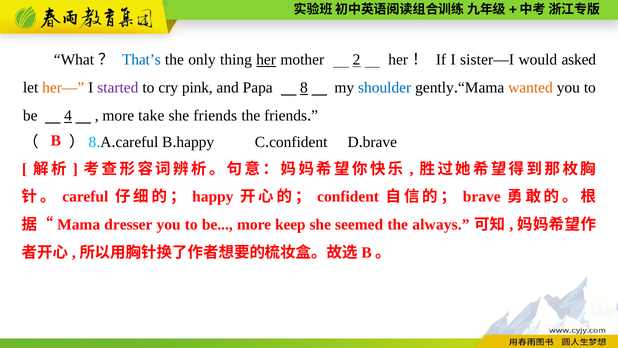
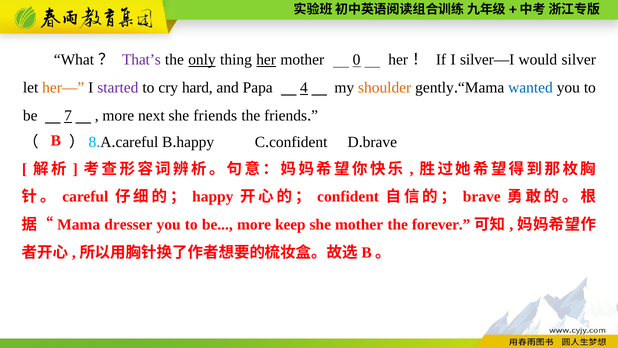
That’s colour: blue -> purple (141, 60)
only underline: none -> present (202, 60)
2: 2 -> 0 (357, 60)
sister—I: sister—I -> silver—I (487, 60)
asked: asked -> silver (579, 60)
pink: pink -> hard (197, 88)
8: 8 -> 4 (304, 88)
shoulder colour: blue -> orange (385, 88)
wanted colour: orange -> blue (530, 88)
4: 4 -> 7 (68, 115)
take: take -> next (151, 115)
she seemed: seemed -> mother (359, 224)
always: always -> forever (441, 224)
